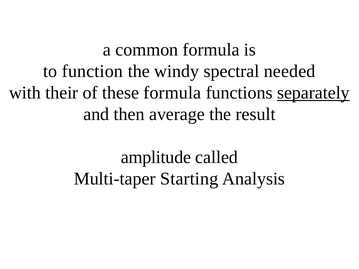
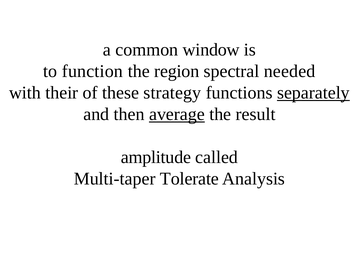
common formula: formula -> window (211, 50)
windy: windy -> region (177, 71)
these formula: formula -> strategy (172, 93)
average underline: none -> present (177, 114)
Starting: Starting -> Tolerate (189, 179)
